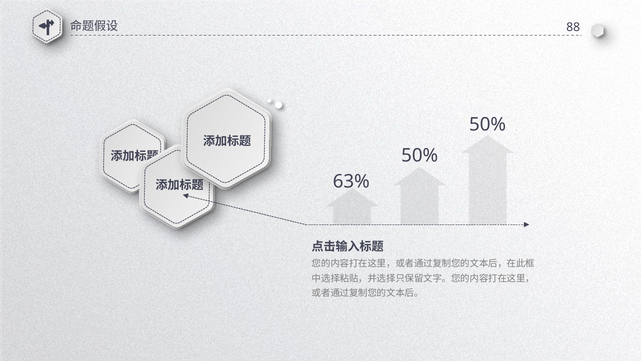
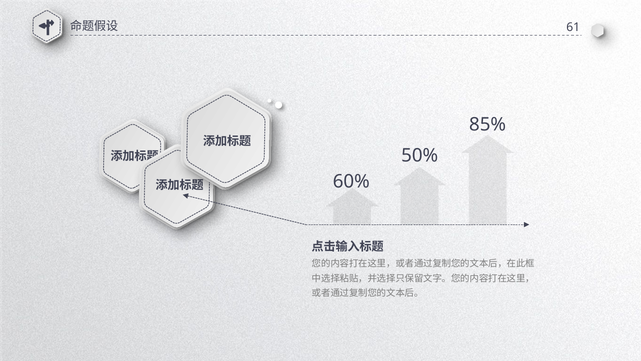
88: 88 -> 61 (573, 27)
50%: 50% -> 85% (488, 124)
63%: 63% -> 60% (351, 182)
